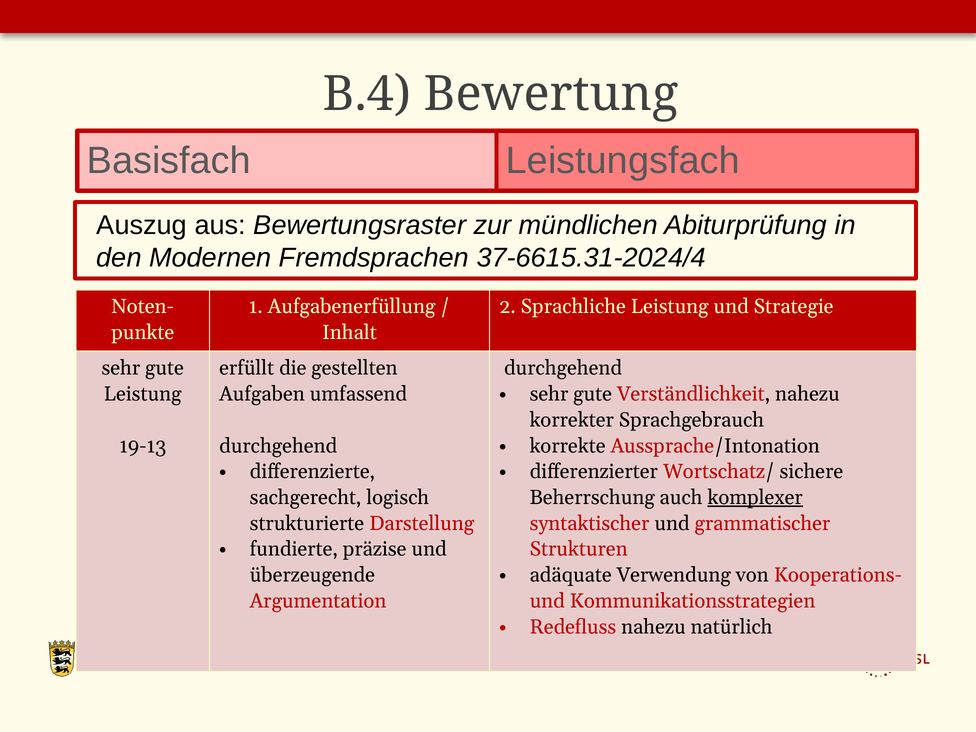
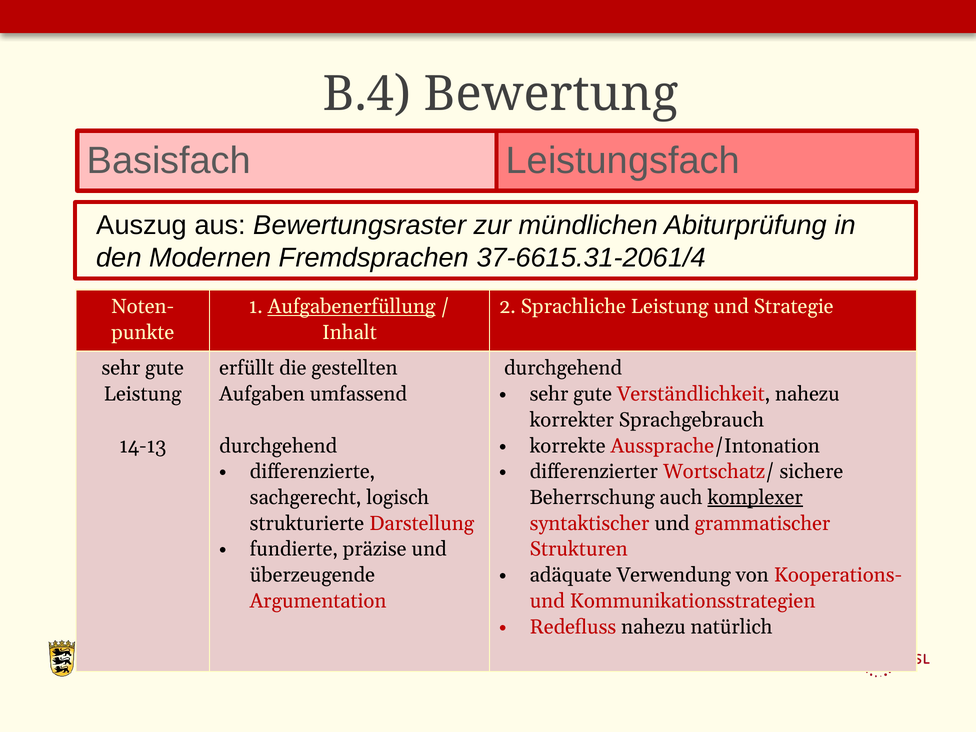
37-6615.31-2024/4: 37-6615.31-2024/4 -> 37-6615.31-2061/4 (591, 258)
Aufgabenerfüllung underline: none -> present (352, 307)
19-13: 19-13 -> 14-13 (143, 446)
